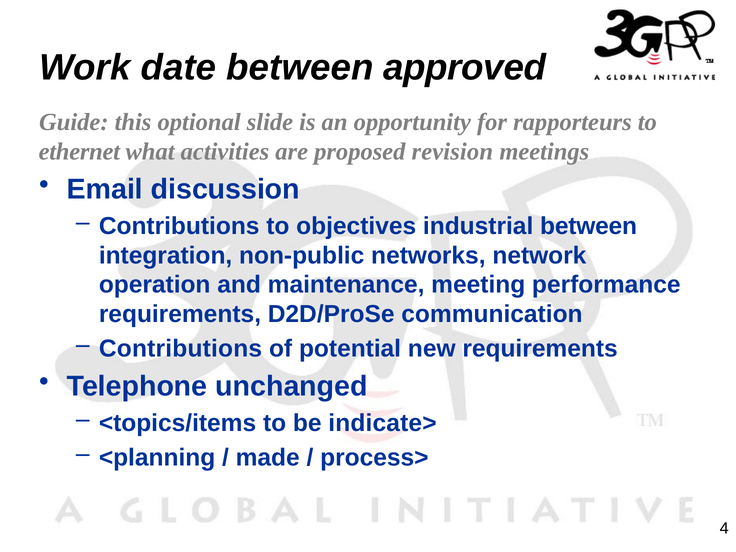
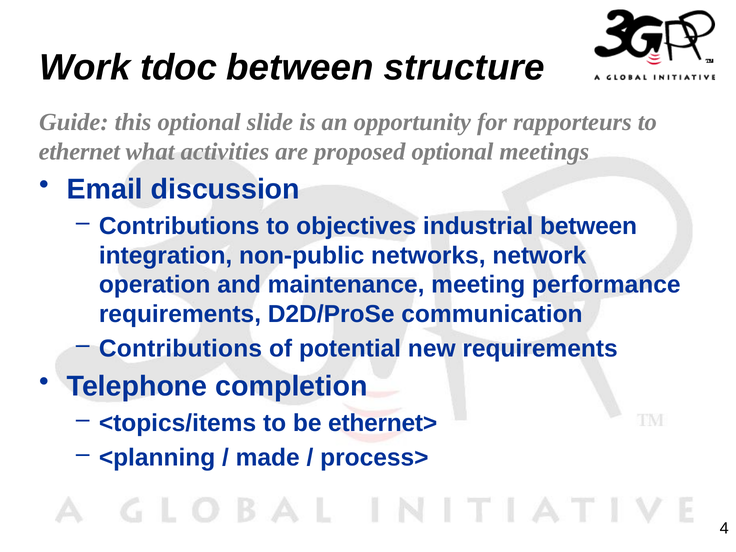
date: date -> tdoc (179, 67)
approved: approved -> structure (464, 67)
proposed revision: revision -> optional (452, 152)
unchanged: unchanged -> completion (291, 387)
indicate>: indicate> -> ethernet> (383, 423)
